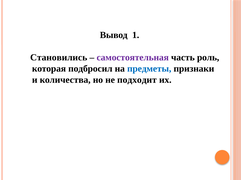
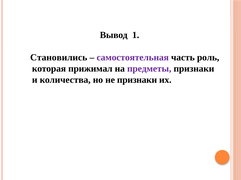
подбросил: подбросил -> прижимал (90, 69)
предметы colour: blue -> purple (149, 69)
не подходит: подходит -> признаки (137, 80)
